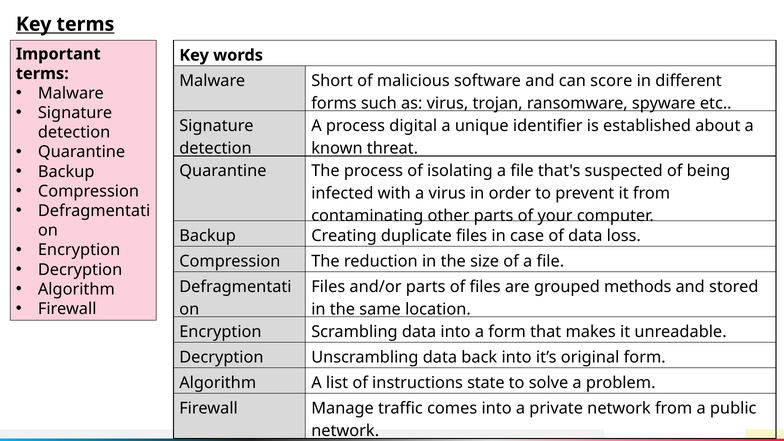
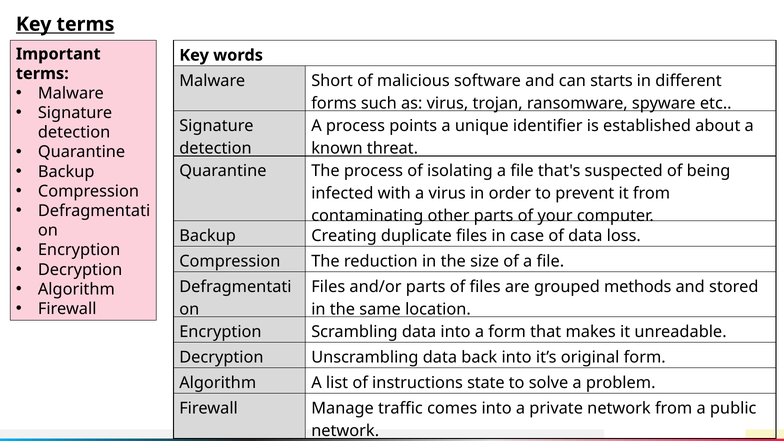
score: score -> starts (611, 81)
digital: digital -> points (413, 126)
